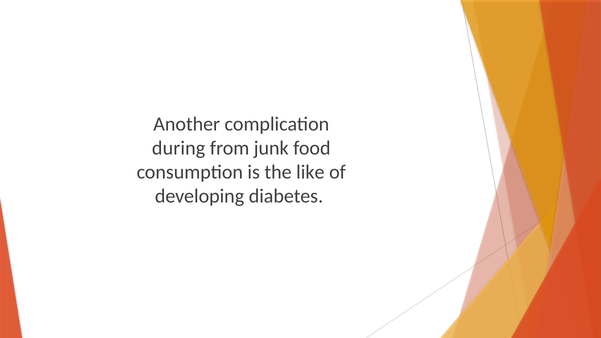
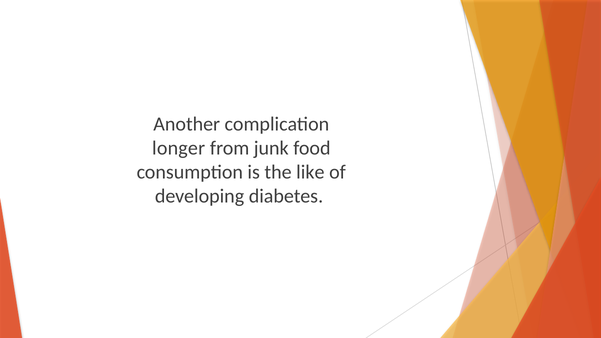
during: during -> longer (179, 148)
